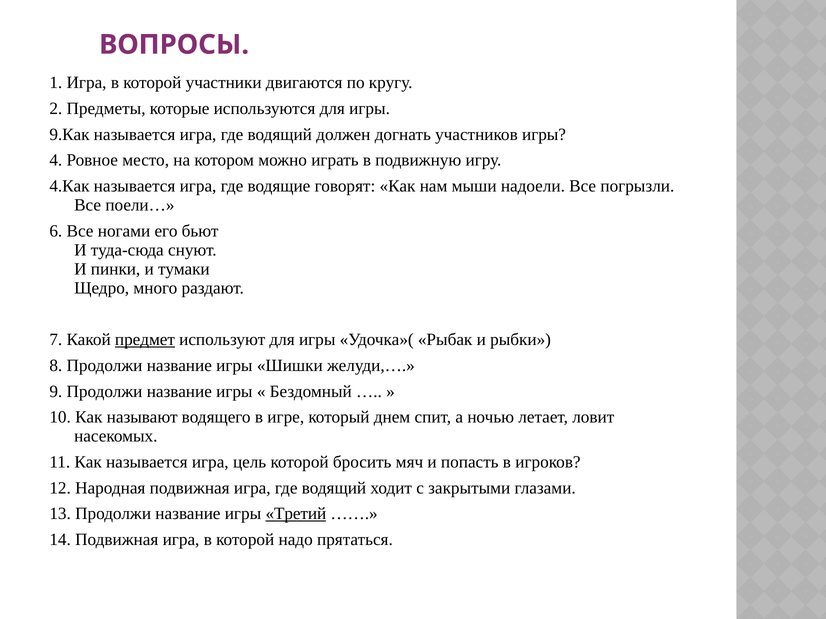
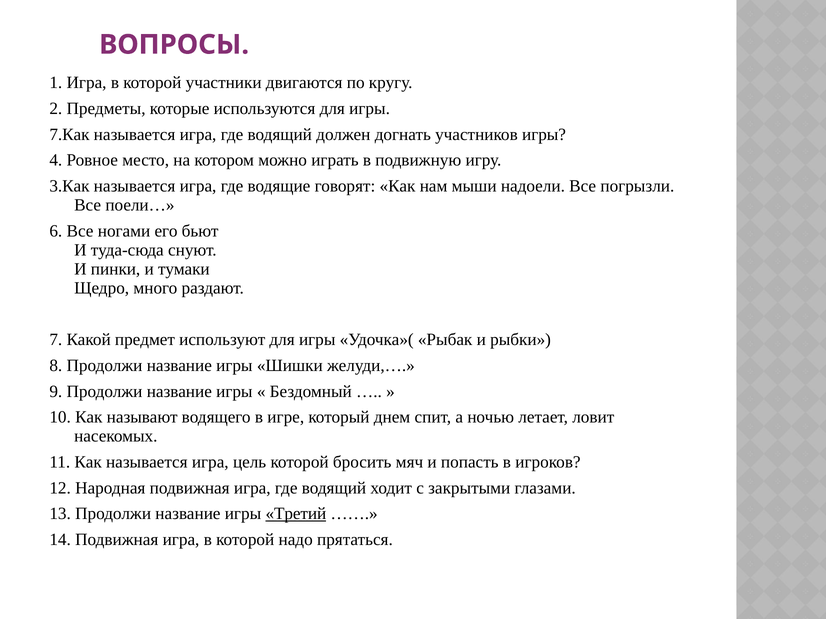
9.Как: 9.Как -> 7.Как (69, 135)
4.Как: 4.Как -> 3.Как (69, 186)
предмет underline: present -> none (145, 340)
